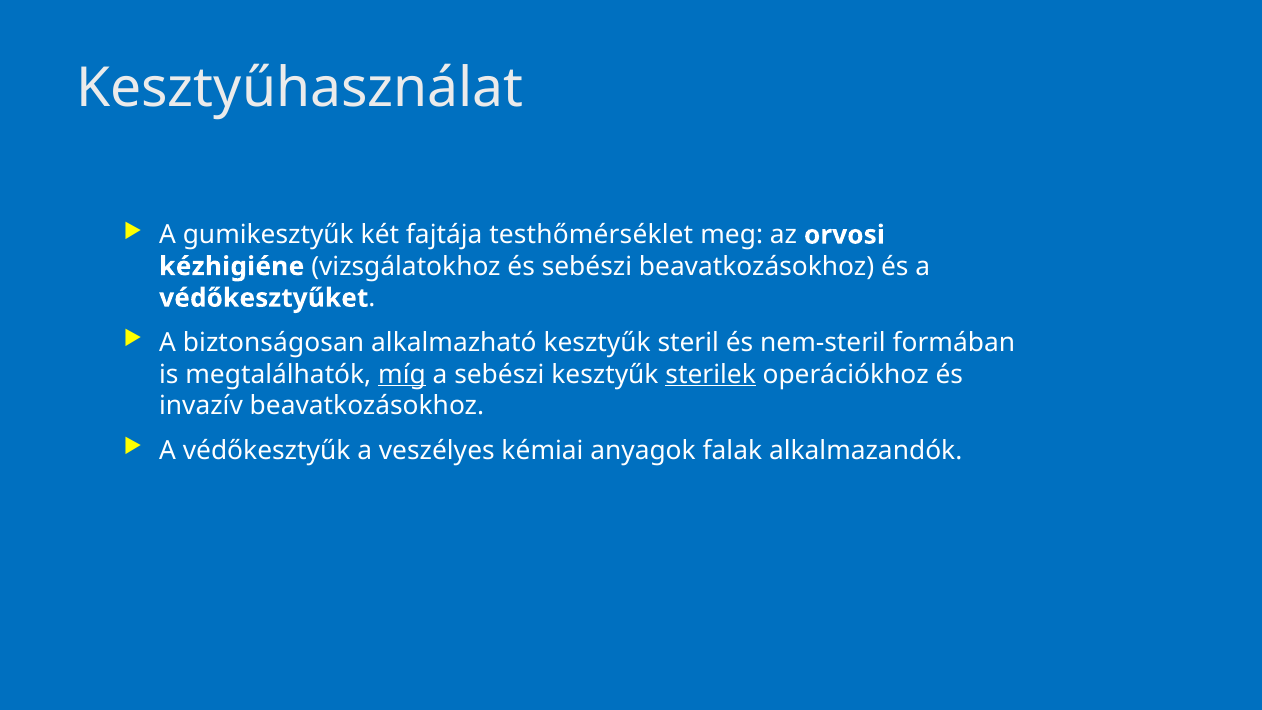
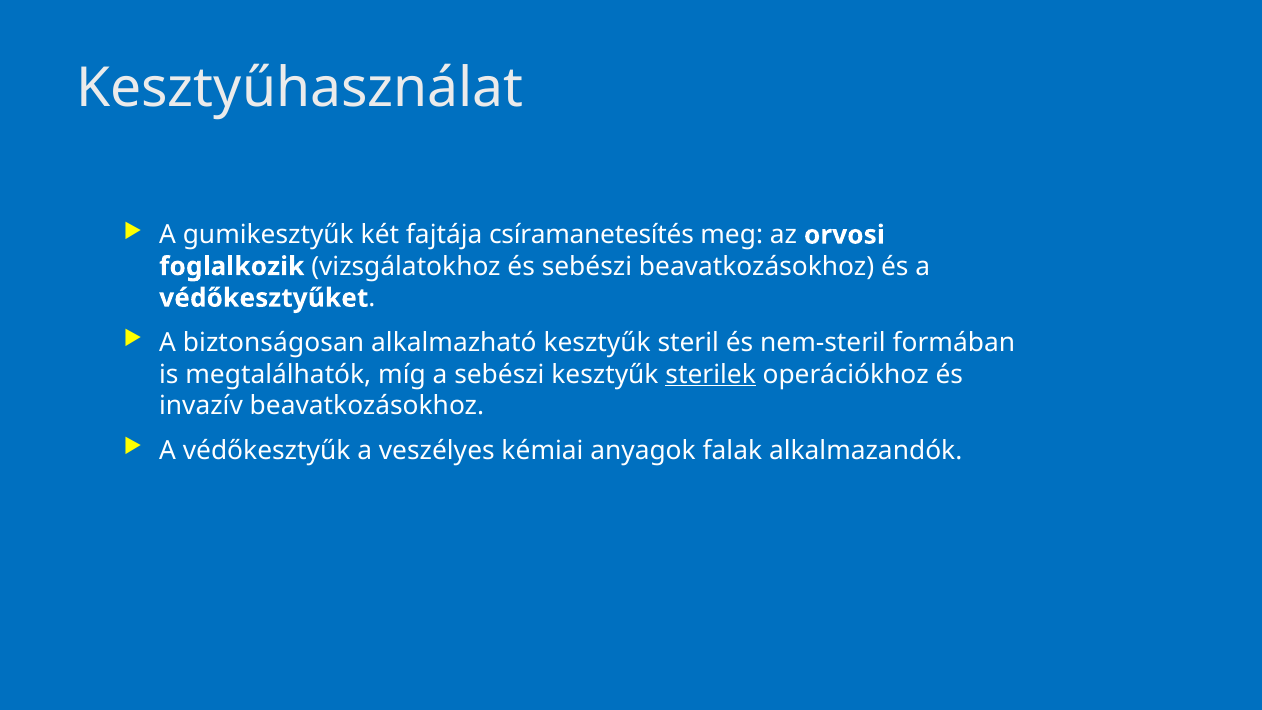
testhőmérséklet: testhőmérséklet -> csíramanetesítés (591, 235)
kézhigiéne: kézhigiéne -> foglalkozik (232, 266)
míg underline: present -> none (402, 374)
